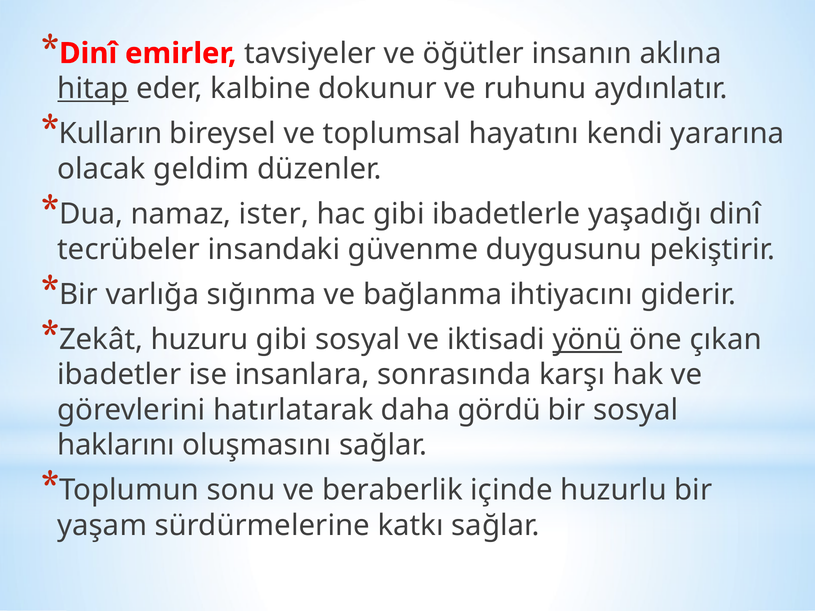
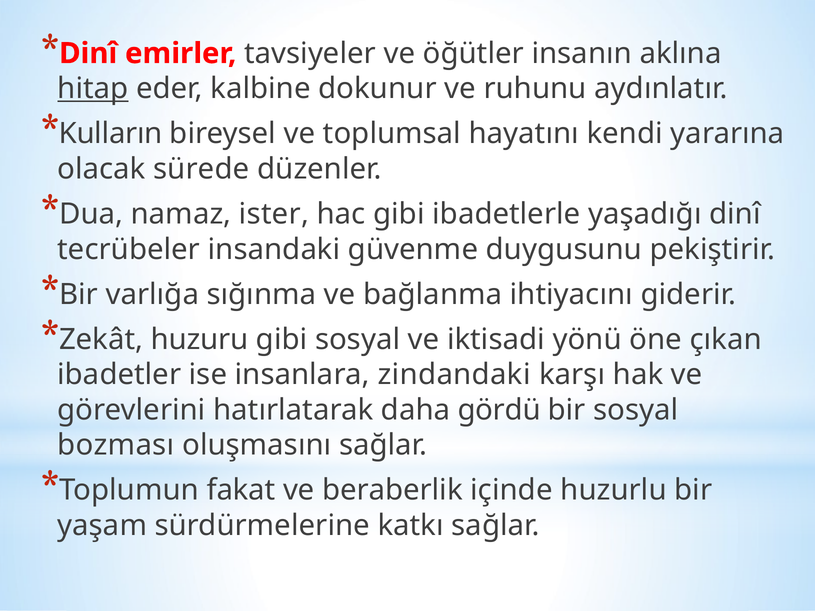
geldim: geldim -> sürede (201, 169)
yönü underline: present -> none (587, 340)
sonrasında: sonrasında -> zindandaki (454, 375)
haklarını: haklarını -> bozması (116, 445)
sonu: sonu -> fakat (241, 490)
